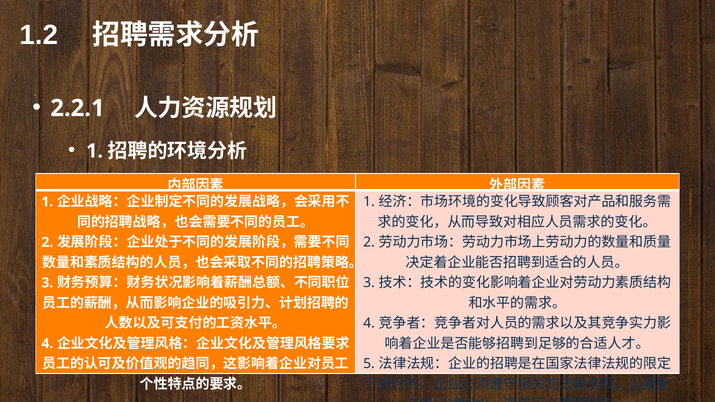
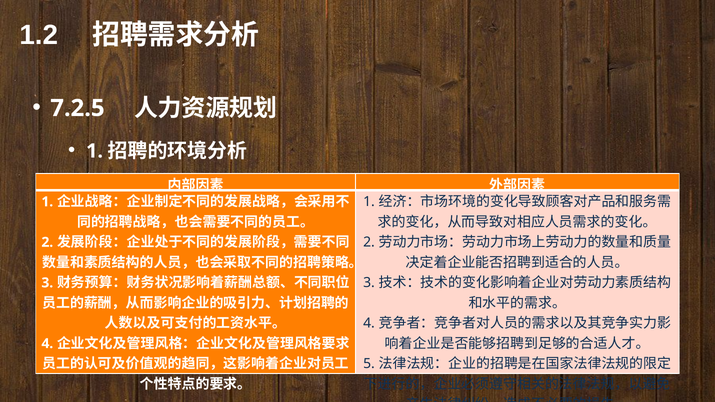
2.2.1: 2.2.1 -> 7.2.5 (77, 108)
